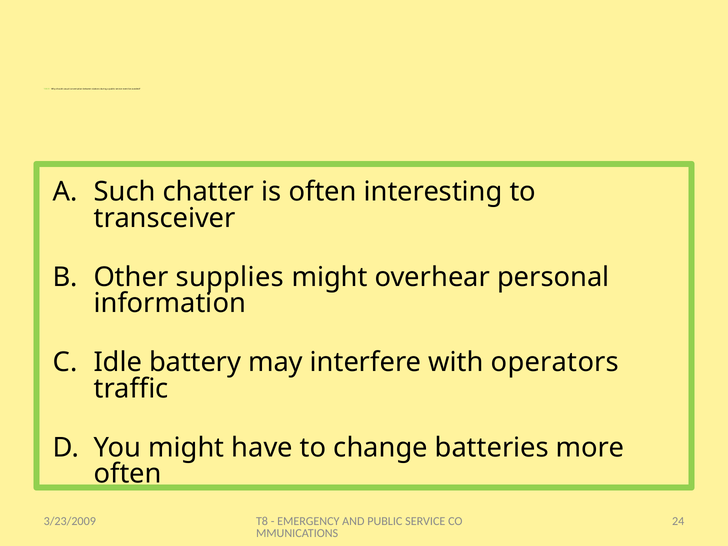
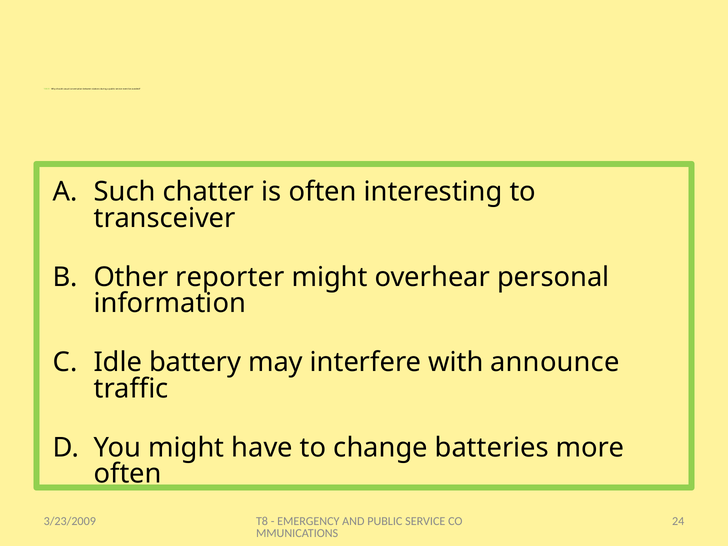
supplies: supplies -> reporter (230, 277)
operators: operators -> announce (555, 362)
